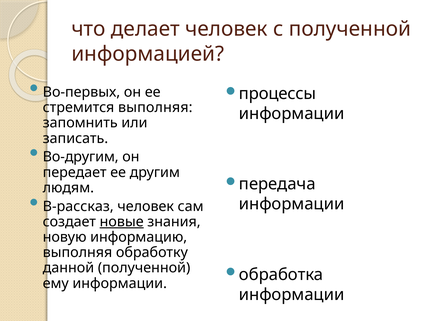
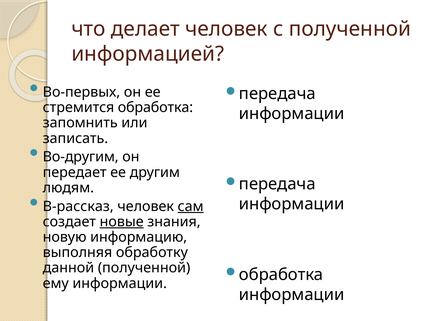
процессы: процессы -> передача (277, 94)
стремится выполняя: выполняя -> обработка (155, 108)
сам underline: none -> present (191, 206)
